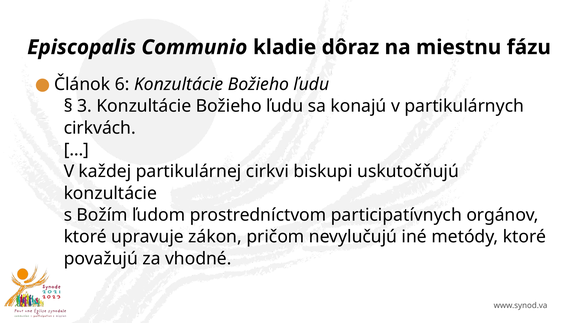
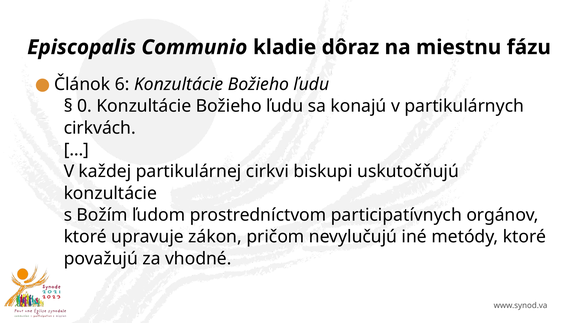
3: 3 -> 0 (85, 106)
